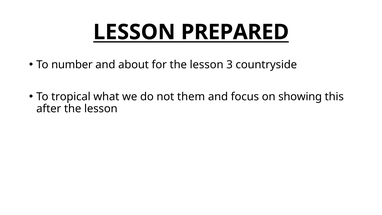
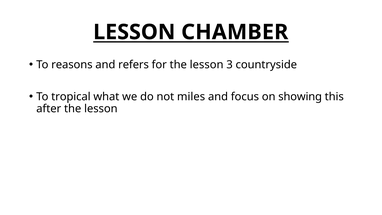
PREPARED: PREPARED -> CHAMBER (235, 32)
number: number -> reasons (72, 65)
about: about -> refers (134, 65)
them: them -> miles (191, 97)
